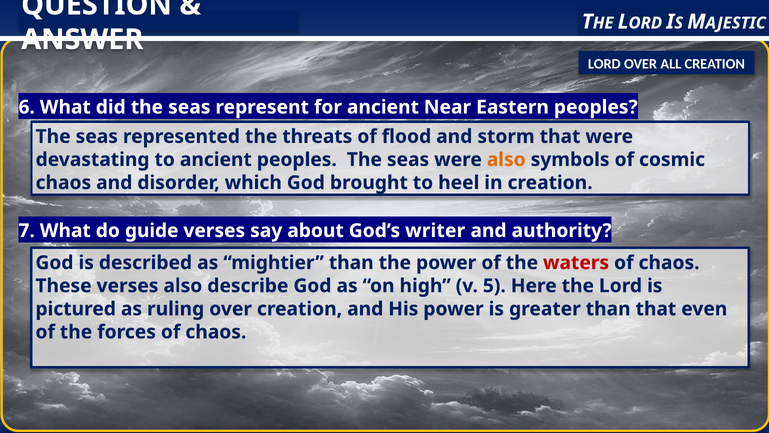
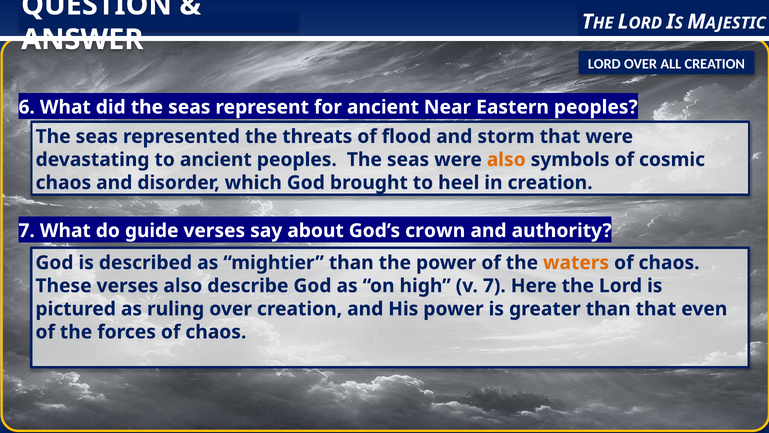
writer: writer -> crown (435, 230)
waters colour: red -> orange (576, 262)
v 5: 5 -> 7 (494, 286)
